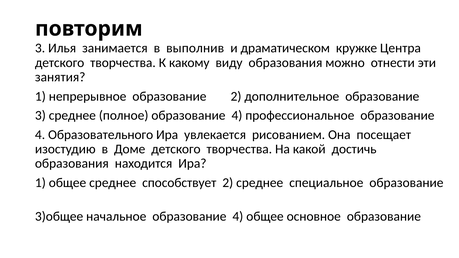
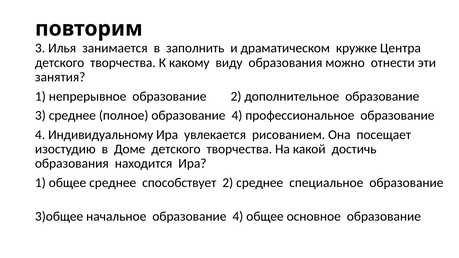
выполнив: выполнив -> заполнить (195, 48)
Образовательного: Образовательного -> Индивидуальному (101, 135)
